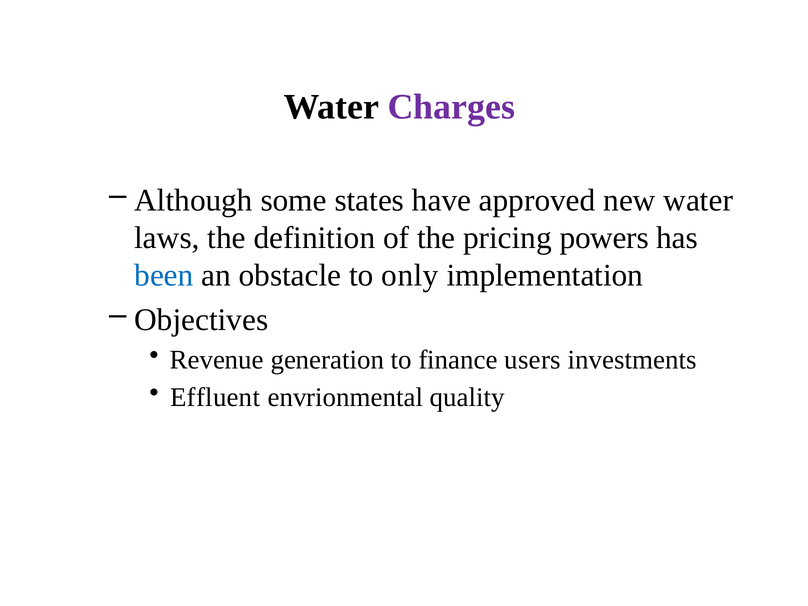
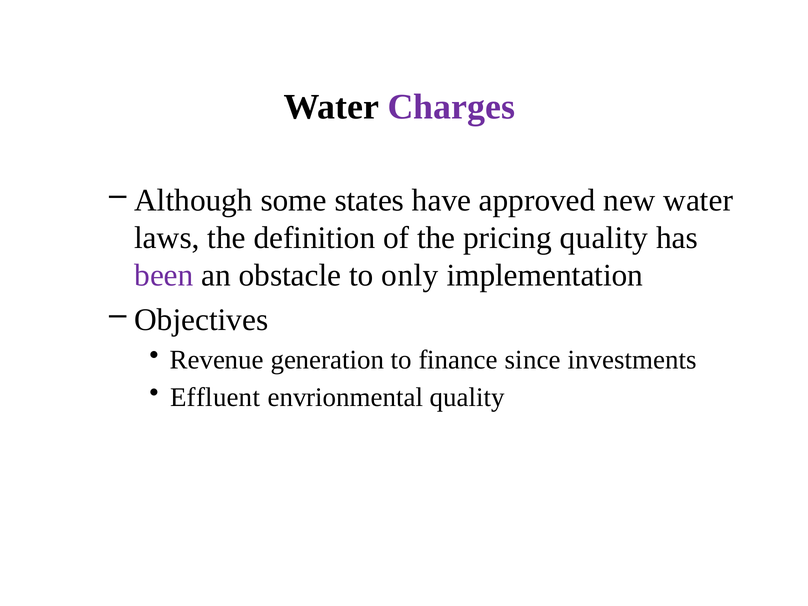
pricing powers: powers -> quality (604, 238)
been colour: blue -> purple (164, 276)
users: users -> since (533, 360)
